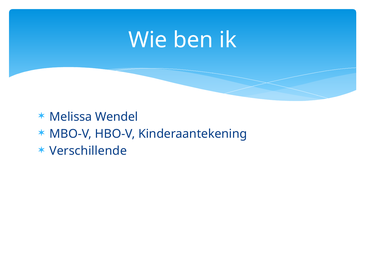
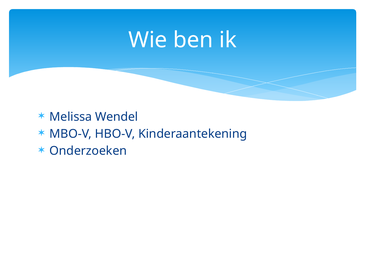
Verschillende: Verschillende -> Onderzoeken (88, 151)
